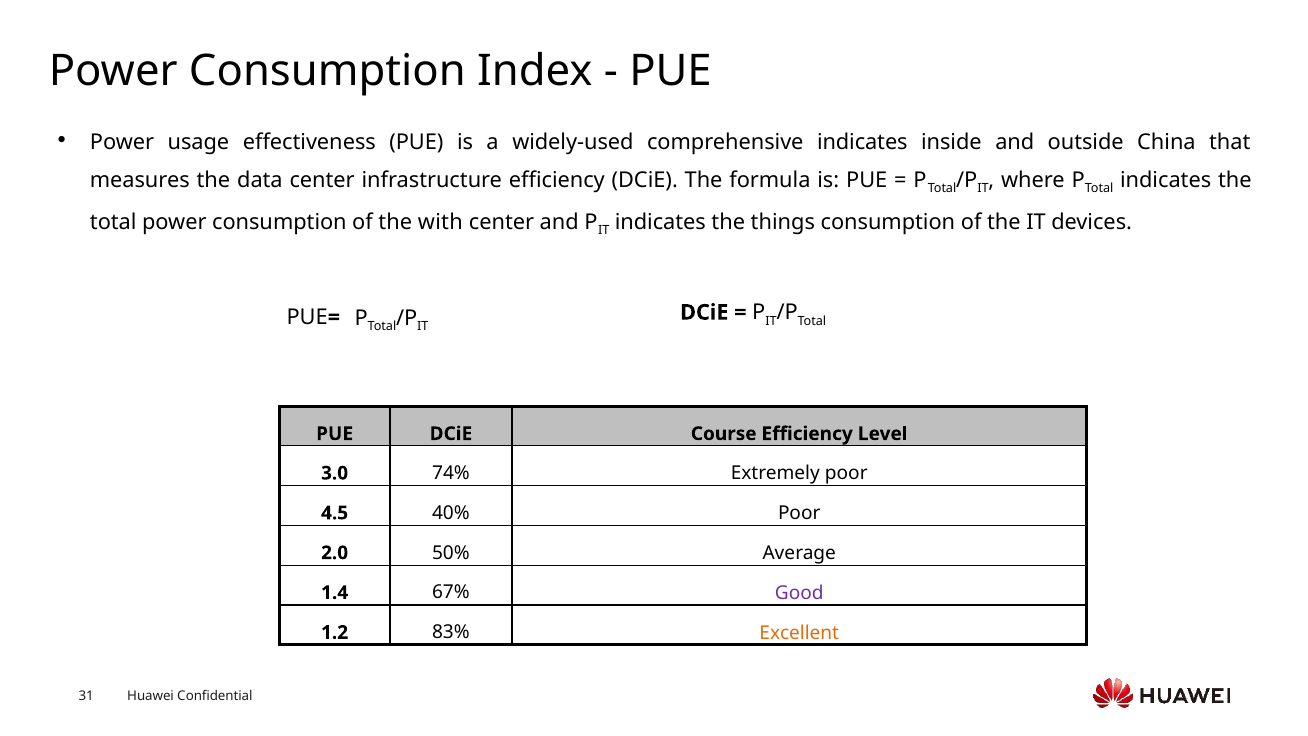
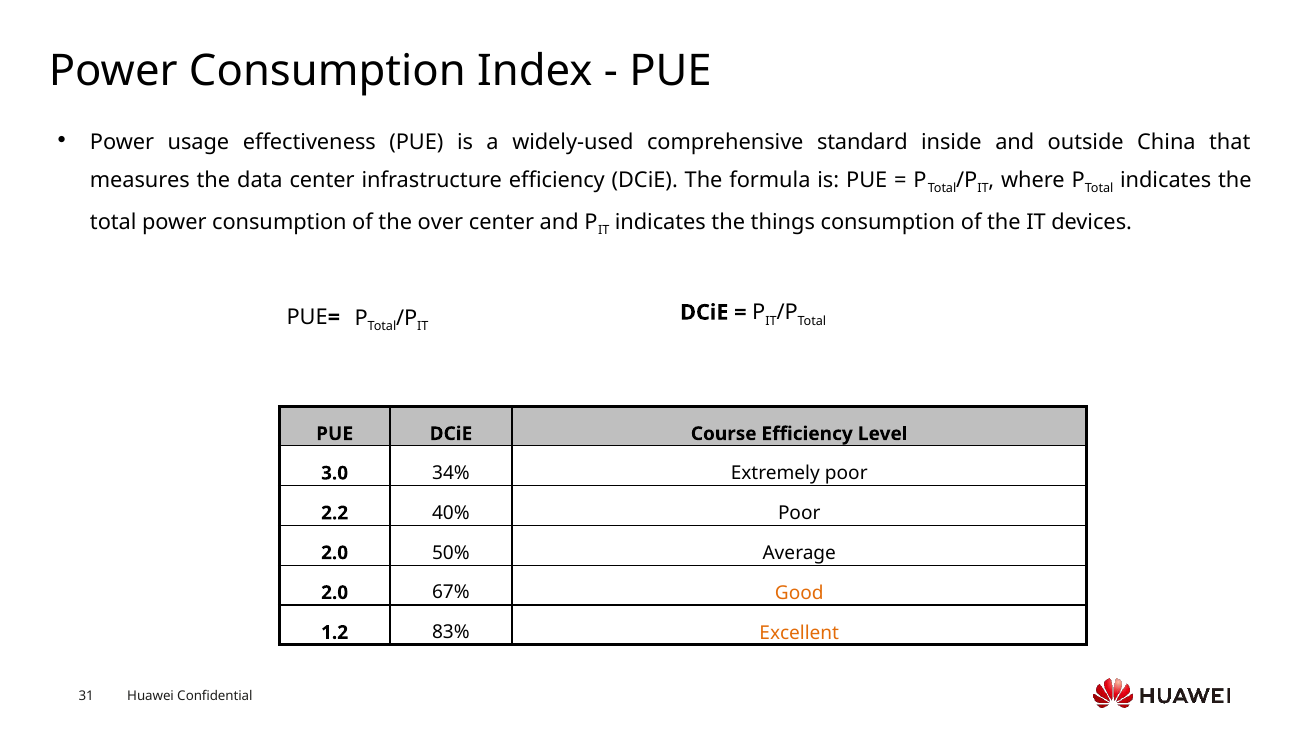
comprehensive indicates: indicates -> standard (862, 142)
with: with -> over (440, 222)
74%: 74% -> 34% (451, 473)
4.5: 4.5 -> 2.2 (335, 513)
1.4: 1.4 -> 2.0 (335, 592)
Good colour: purple -> orange (799, 593)
